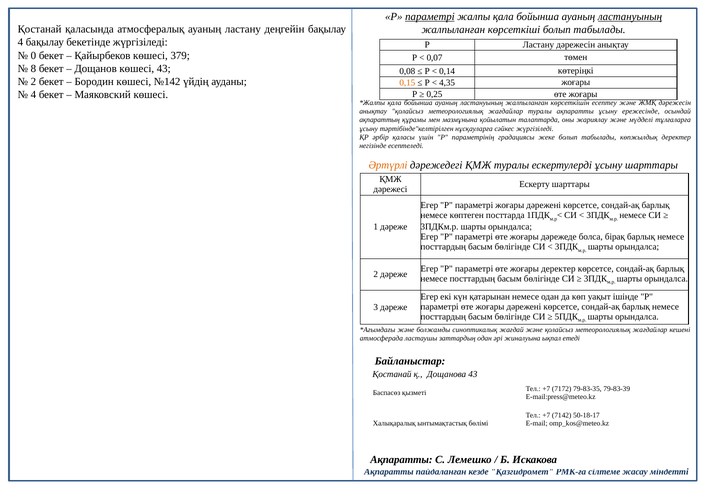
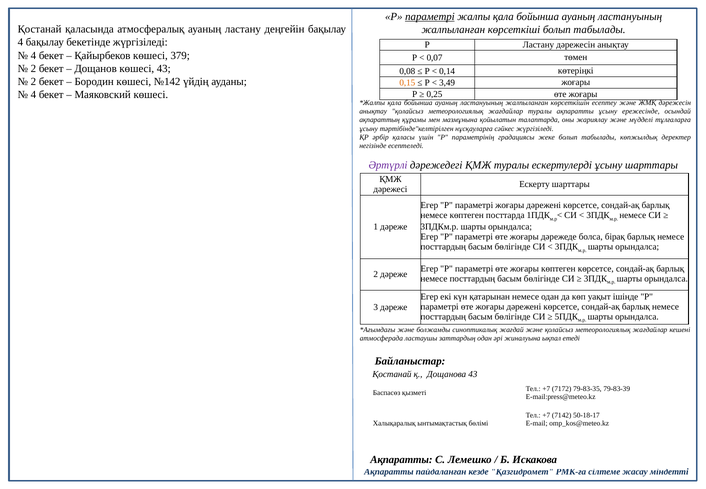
ластануының underline: present -> none (630, 17)
0: 0 -> 4 (33, 55)
8: 8 -> 2 (33, 68)
4,35: 4,35 -> 3,49 (447, 83)
Әртүрлі colour: orange -> purple (388, 165)
жоғары деректер: деректер -> көптеген (558, 268)
